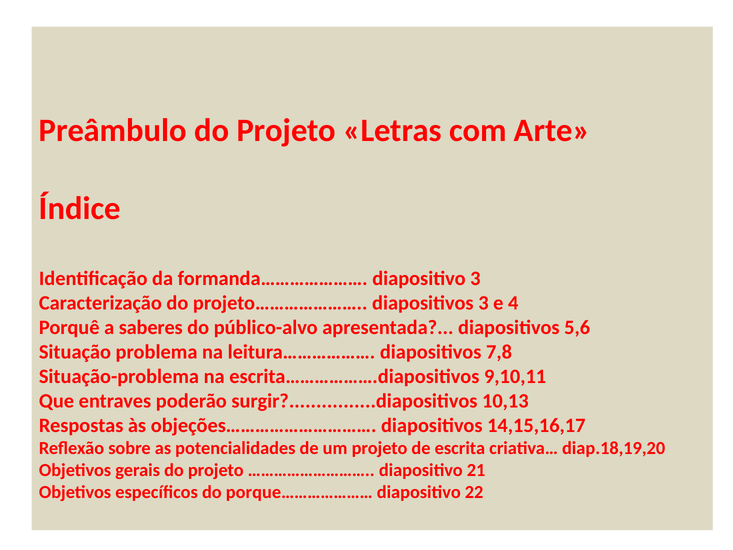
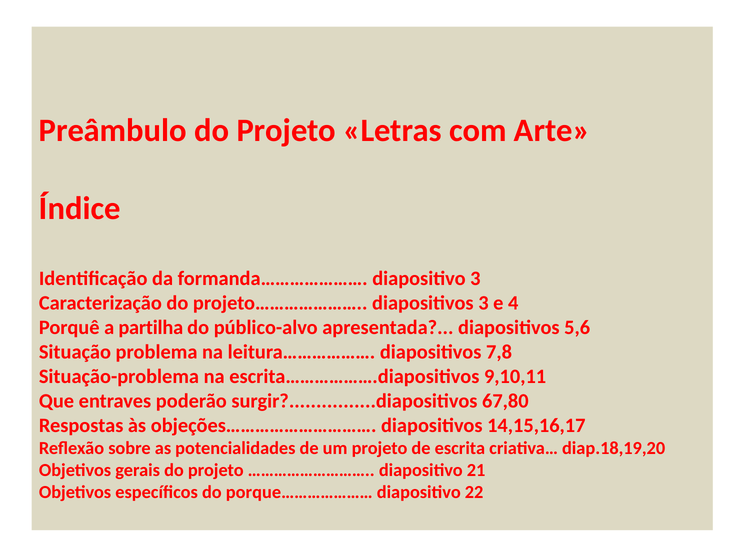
saberes: saberes -> partilha (151, 327)
10,13: 10,13 -> 67,80 (505, 401)
